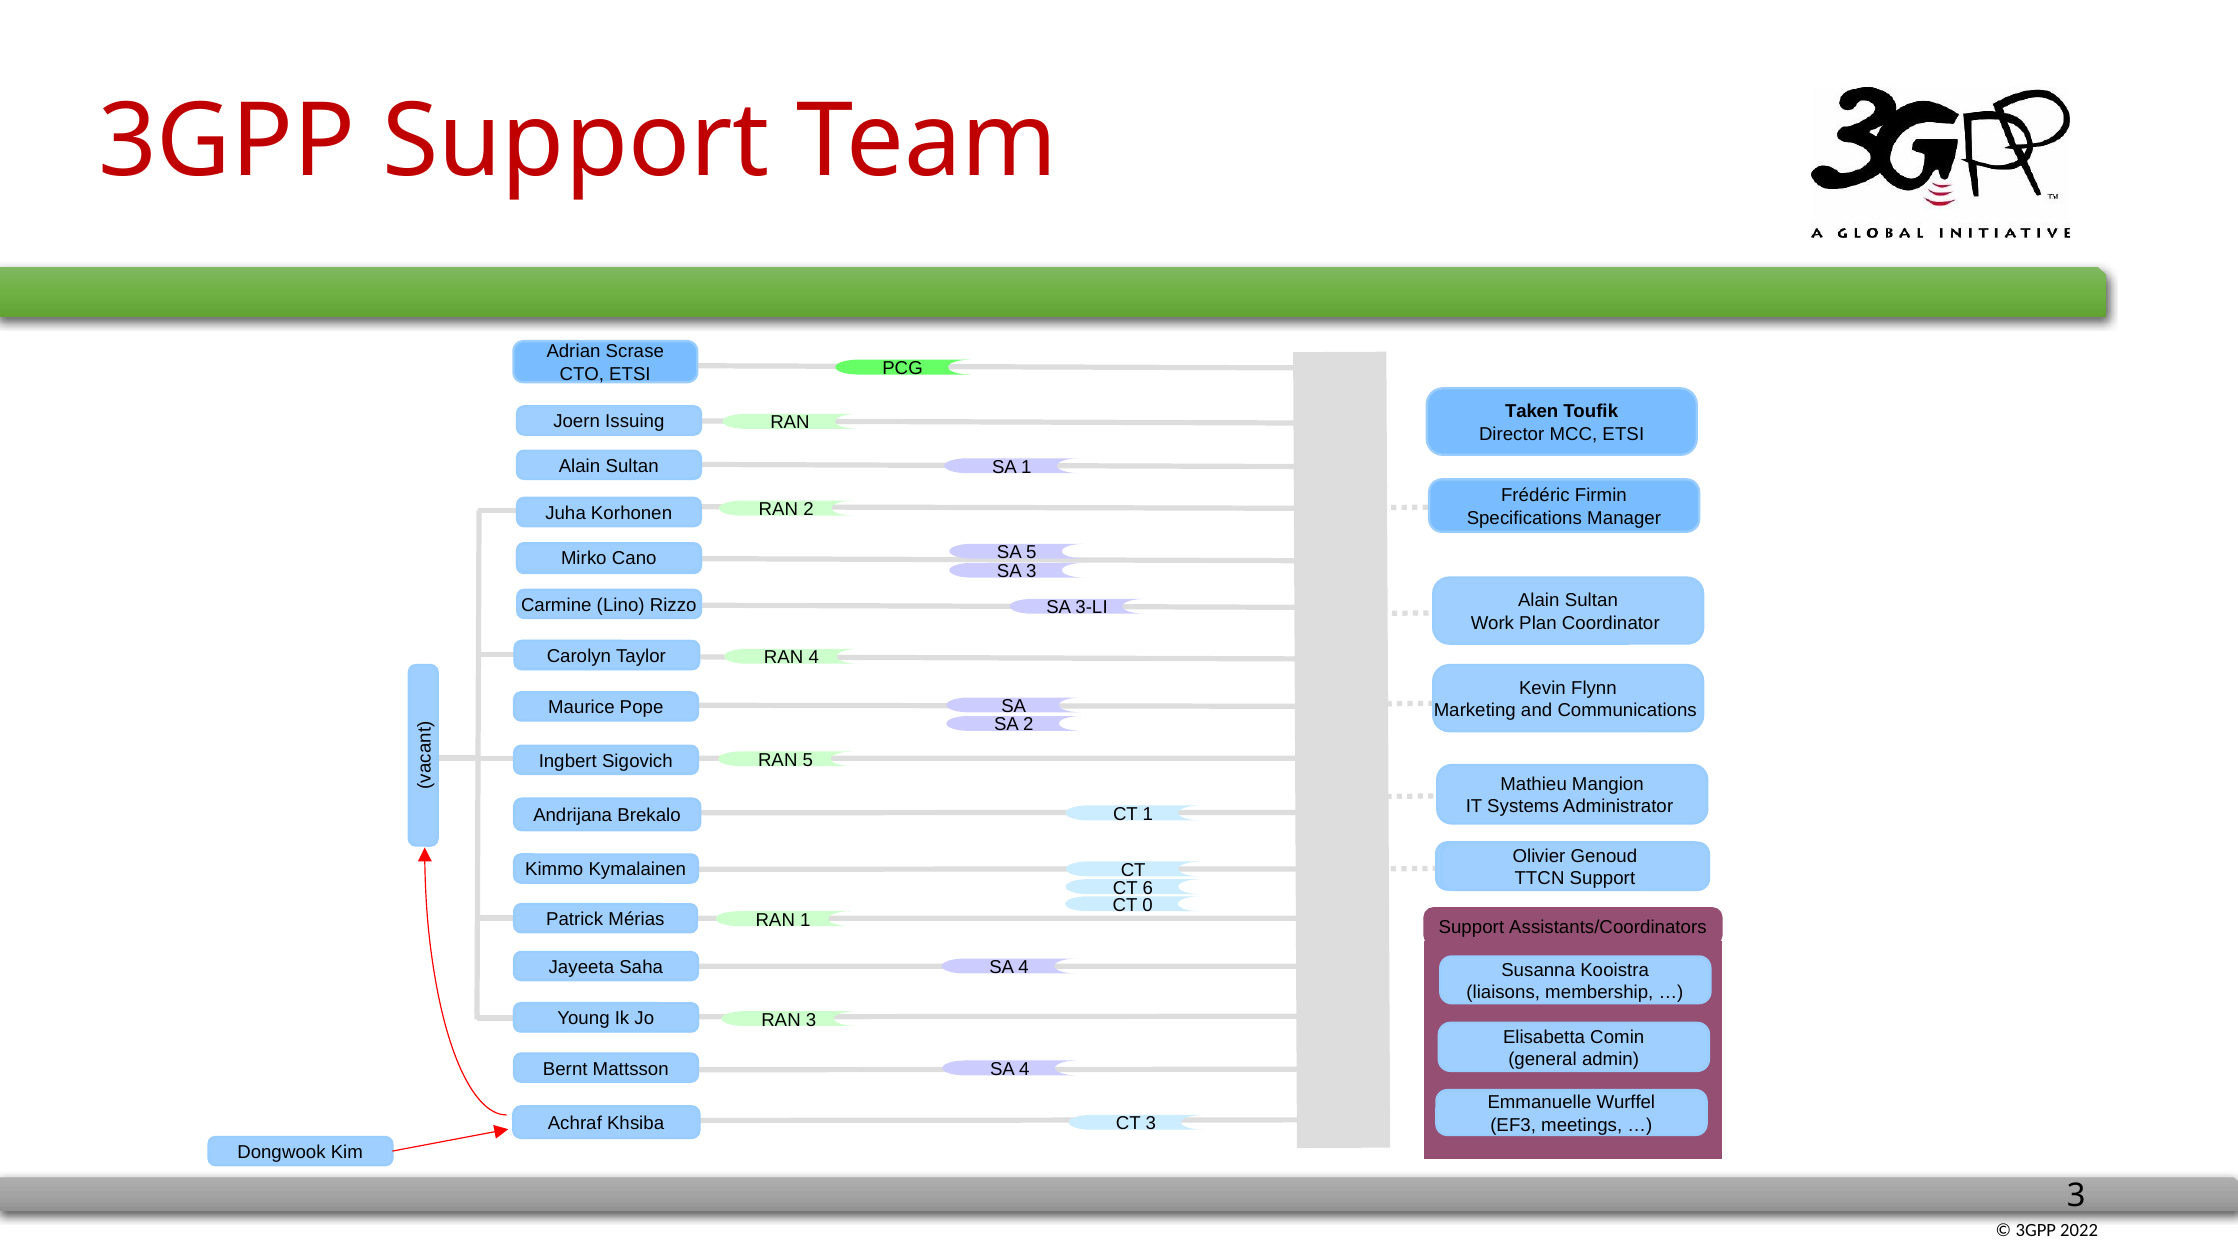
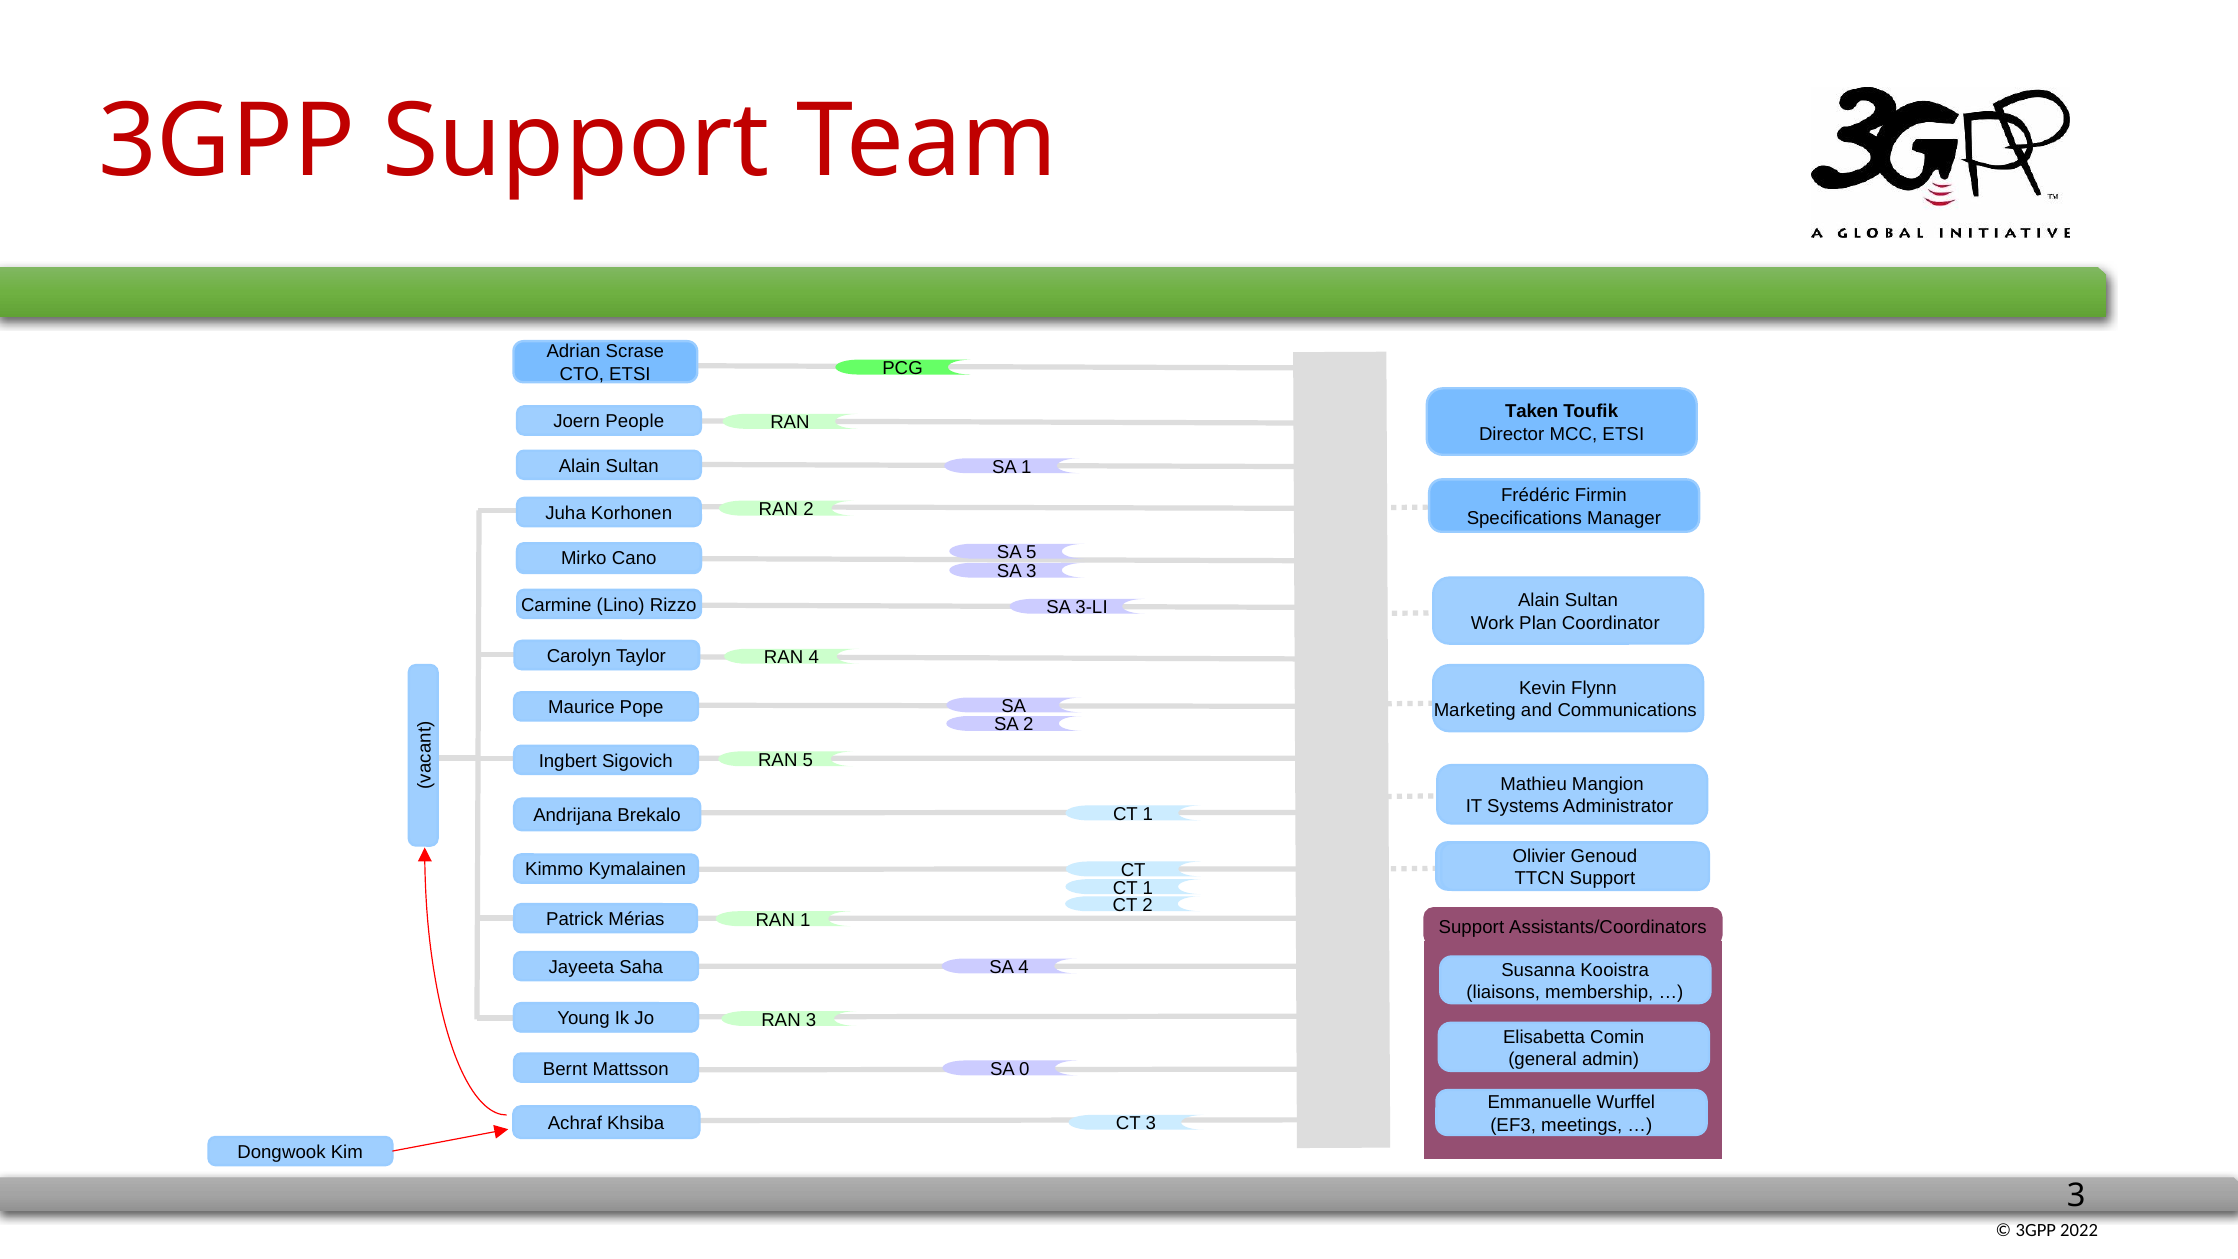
Issuing: Issuing -> People (635, 422)
6: 6 -> 1 (1148, 888)
CT 0: 0 -> 2 (1147, 905)
4: 4 -> 0 (1024, 1069)
